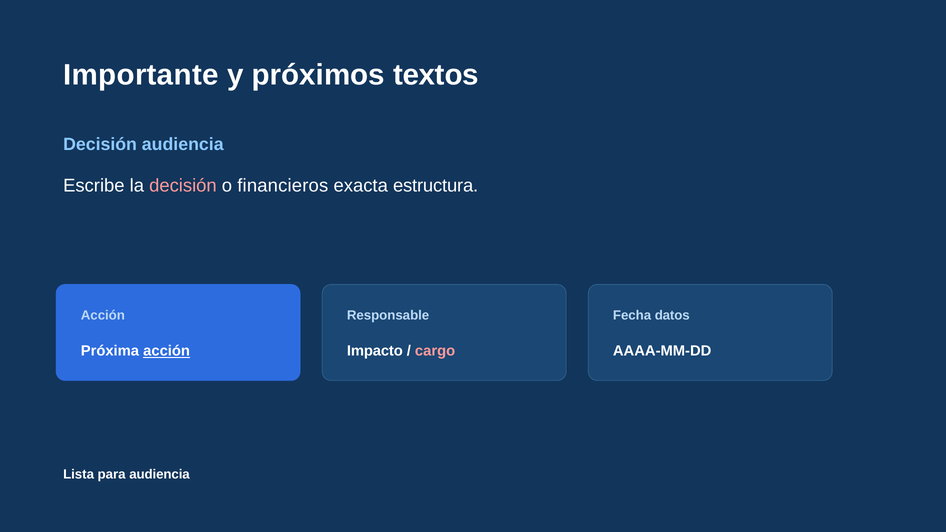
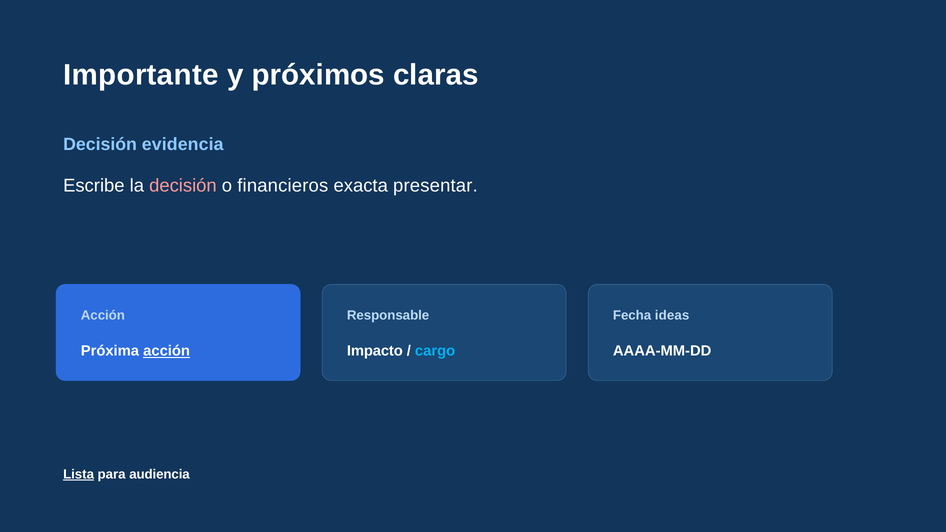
textos: textos -> claras (436, 75)
Decisión audiencia: audiencia -> evidencia (183, 145)
estructura: estructura -> presentar (435, 186)
datos: datos -> ideas (672, 315)
cargo colour: pink -> light blue (435, 351)
Lista underline: none -> present (79, 474)
